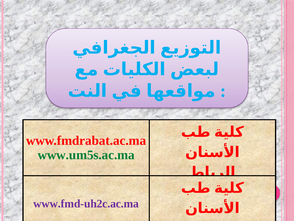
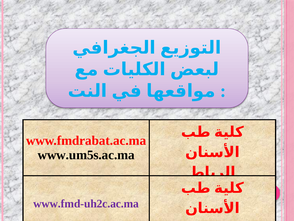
www.um5s.ac.ma colour: green -> black (86, 155)
